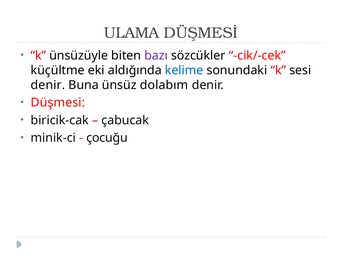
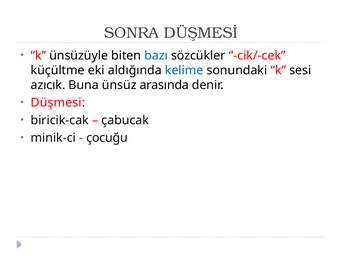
ULAMA: ULAMA -> SONRA (131, 33)
bazı colour: purple -> blue (156, 56)
denir: denir -> azıcık (48, 85)
dolabım: dolabım -> arasında (164, 85)
